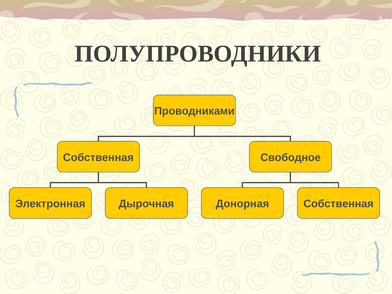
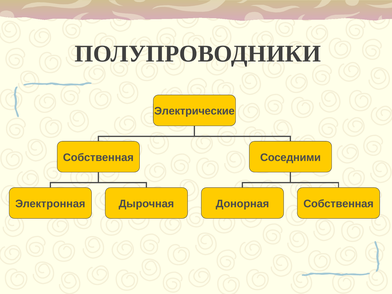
Проводниками: Проводниками -> Электрические (194, 111)
Свободное: Свободное -> Соседними (291, 157)
